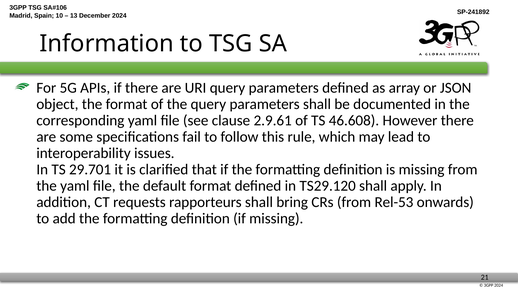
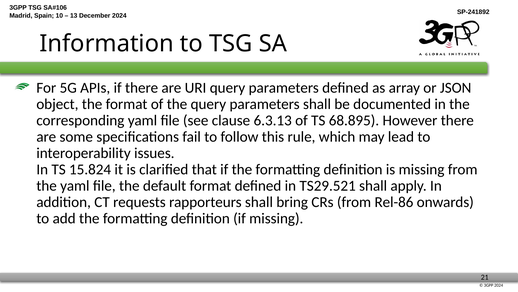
2.9.61: 2.9.61 -> 6.3.13 (273, 120)
46.608: 46.608 -> 68.895 (354, 120)
29.701: 29.701 -> 15.824 (90, 169)
TS29.120: TS29.120 -> TS29.521 (328, 185)
Rel-53: Rel-53 -> Rel-86 (394, 202)
